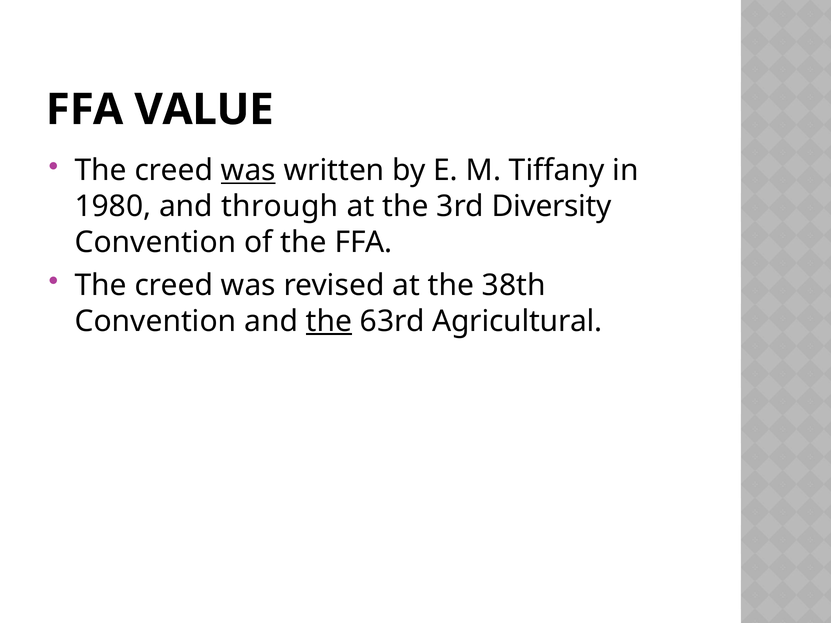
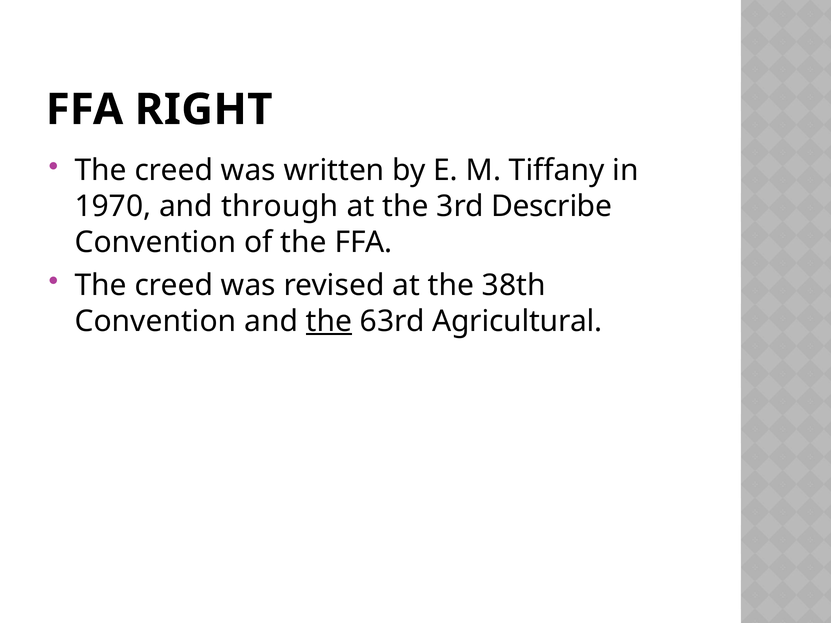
VALUE: VALUE -> RIGHT (204, 110)
was underline: present -> none (248, 170)
1980: 1980 -> 1970 (113, 206)
Diversity: Diversity -> Describe (552, 206)
